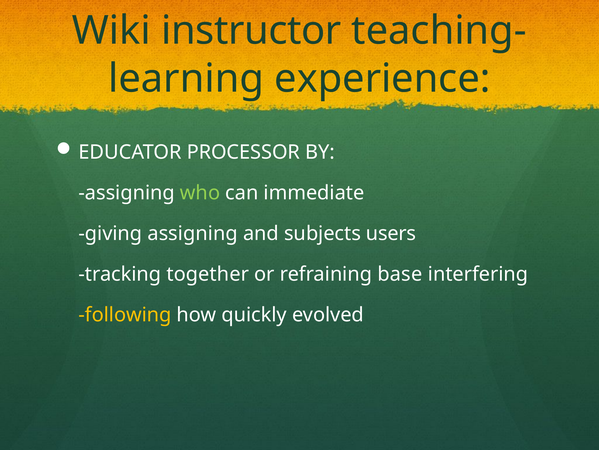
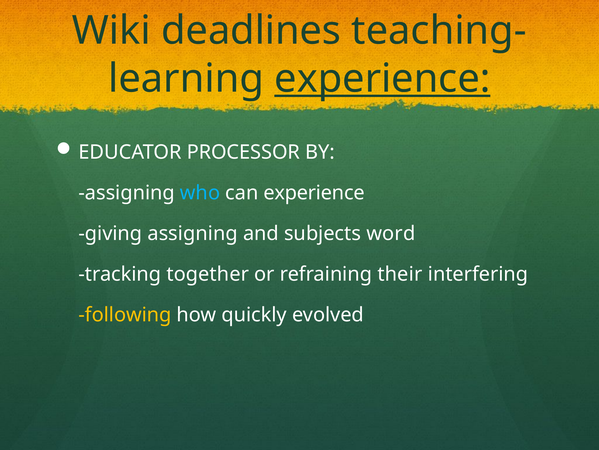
instructor: instructor -> deadlines (251, 30)
experience underline: none -> present (382, 78)
who colour: light green -> light blue (200, 193)
can immediate: immediate -> experience (314, 193)
users: users -> word (391, 233)
base: base -> their (400, 274)
